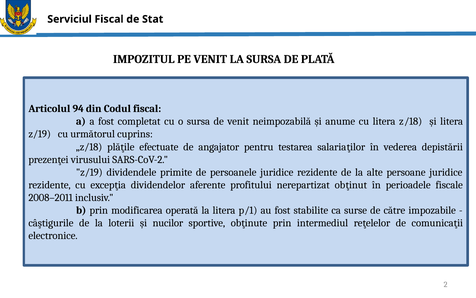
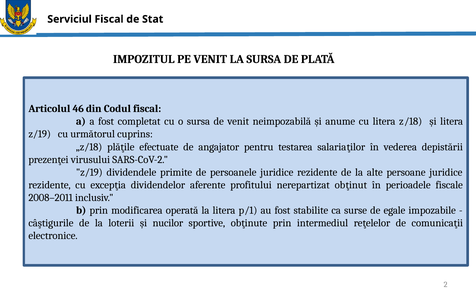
94: 94 -> 46 (78, 109)
către: către -> egale (394, 210)
